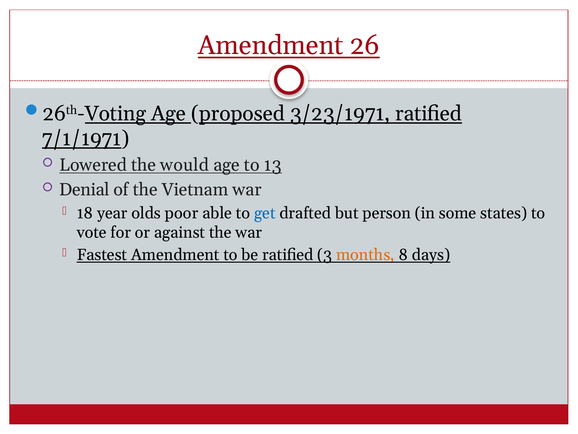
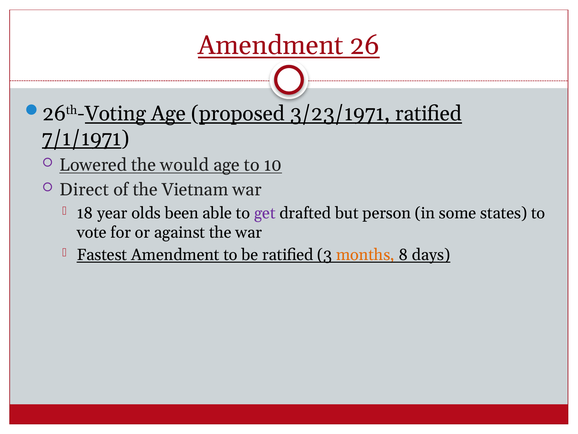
13: 13 -> 10 (273, 165)
Denial: Denial -> Direct (84, 190)
poor: poor -> been (182, 213)
get colour: blue -> purple (265, 213)
